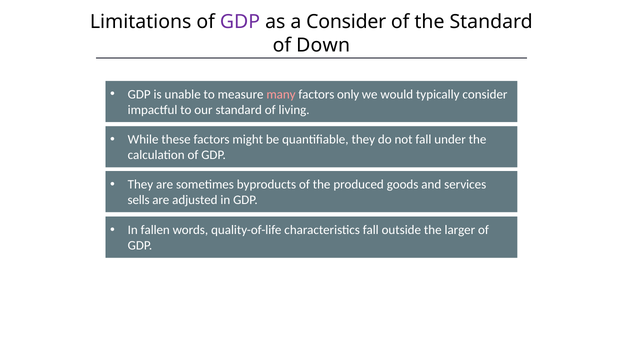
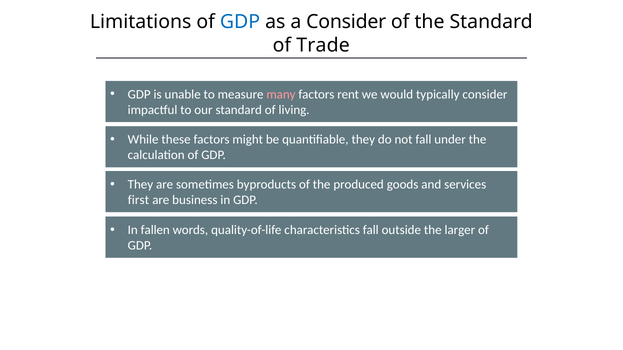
GDP colour: purple -> blue (240, 22)
Down: Down -> Trade (323, 45)
only: only -> rent (348, 94)
sells: sells -> first (138, 200)
adjusted: adjusted -> business (195, 200)
